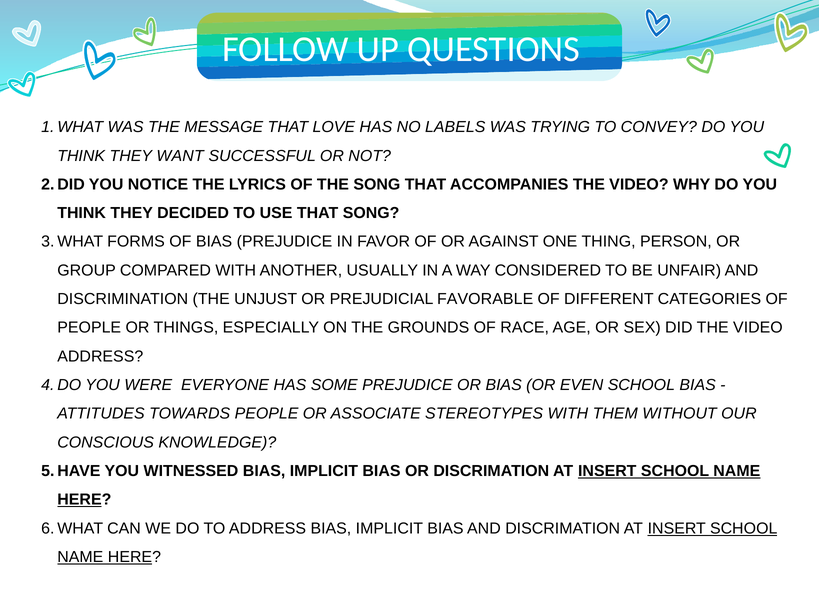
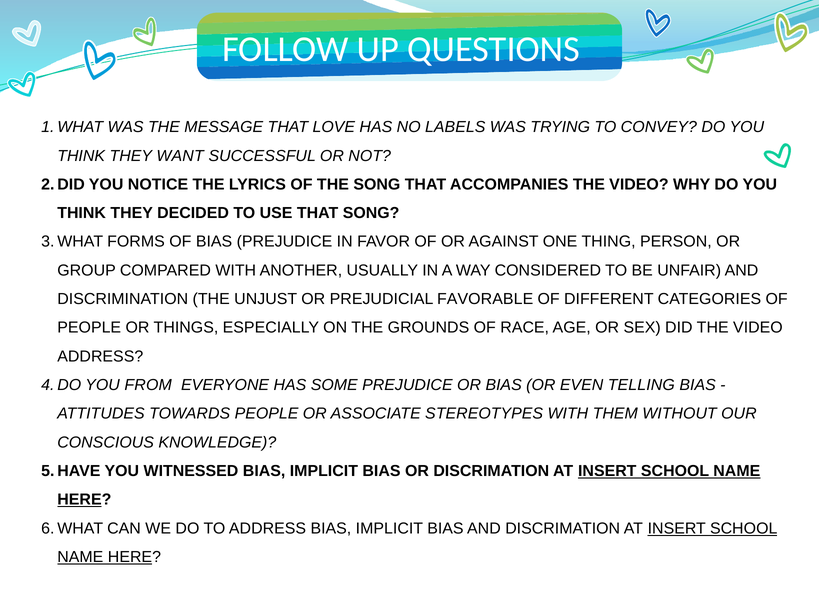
WERE: WERE -> FROM (148, 385)
EVEN SCHOOL: SCHOOL -> TELLING (641, 385)
